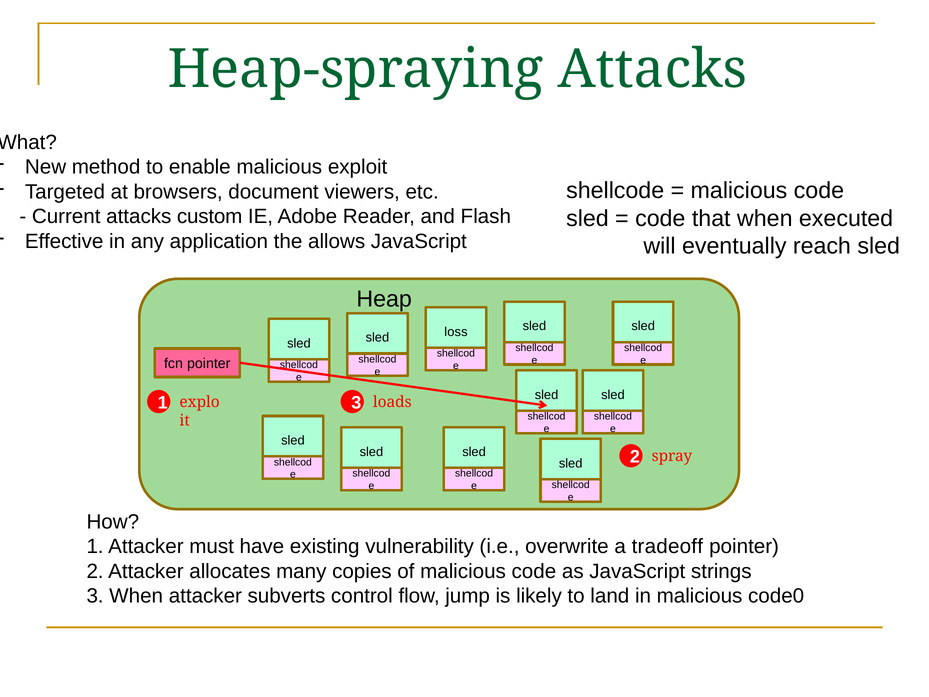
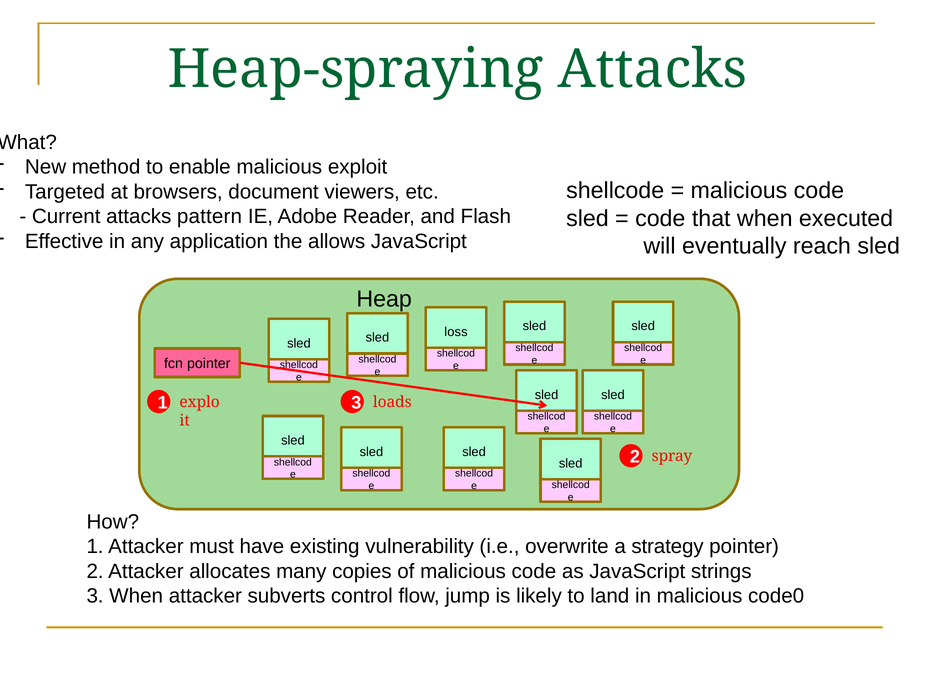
custom: custom -> pattern (210, 217)
tradeoff: tradeoff -> strategy (668, 546)
